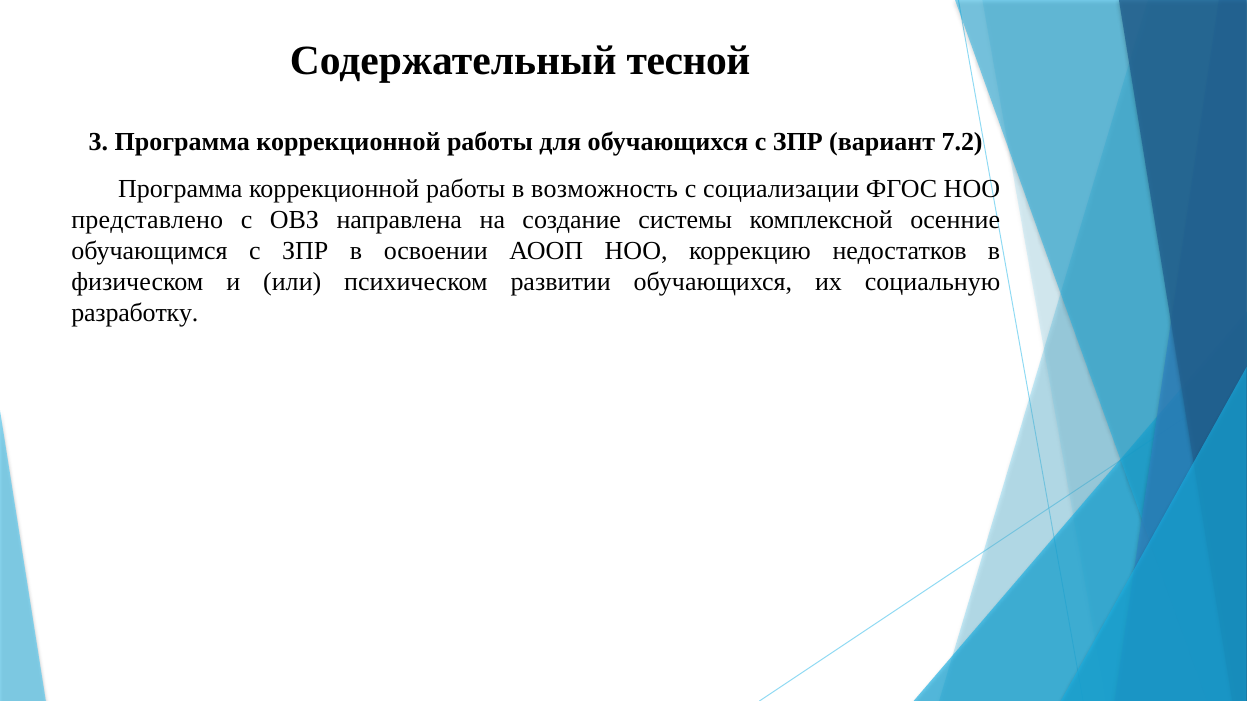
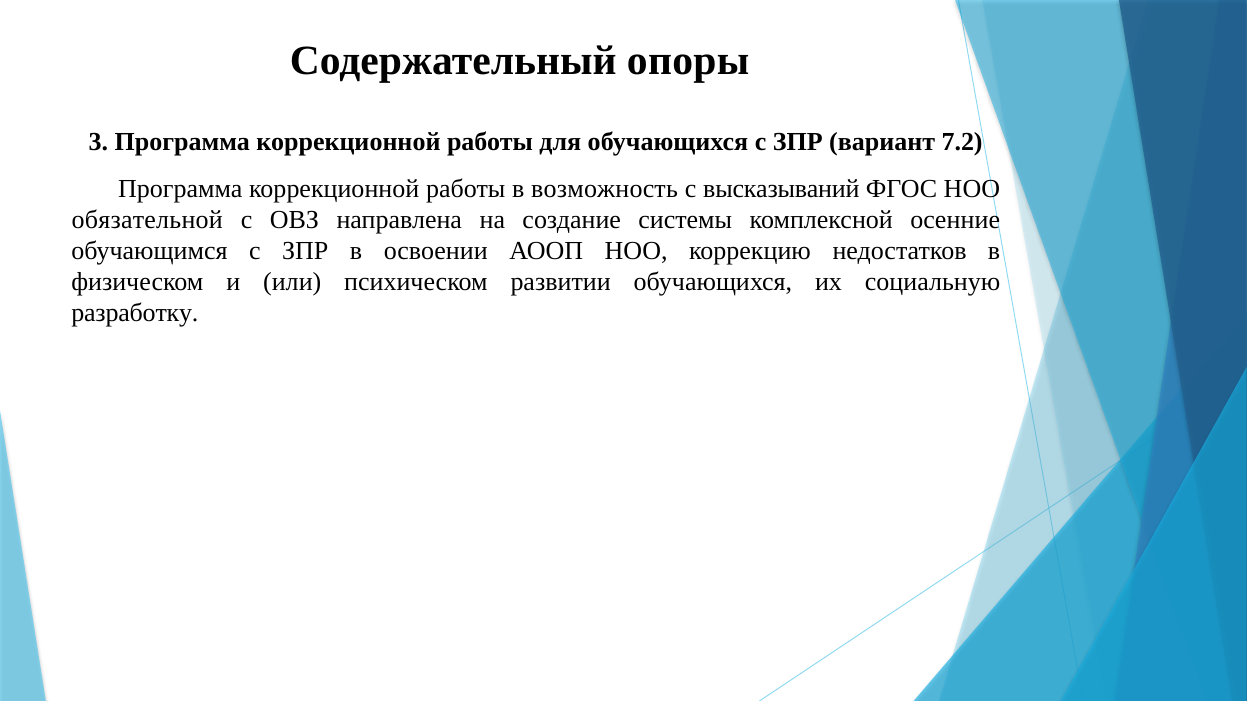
тесной: тесной -> опоры (688, 61)
социализации: социализации -> высказываний (781, 189)
представлено: представлено -> обязательной (147, 220)
